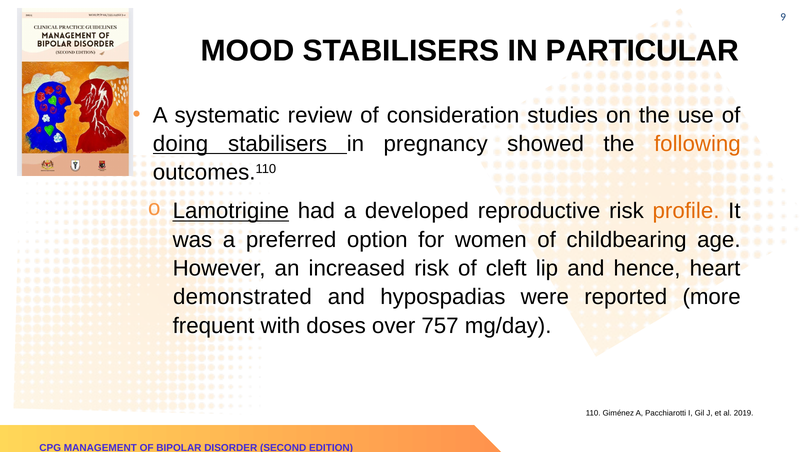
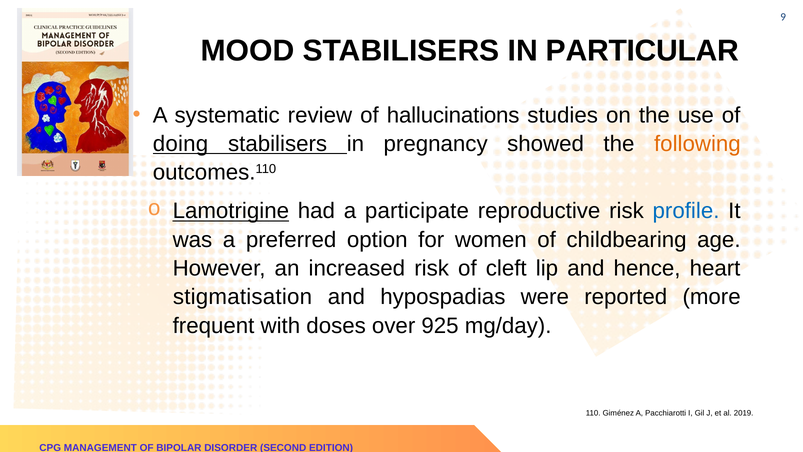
consideration: consideration -> hallucinations (453, 115)
developed: developed -> participate (417, 211)
profile colour: orange -> blue (686, 211)
demonstrated: demonstrated -> stigmatisation (242, 297)
757: 757 -> 925 (440, 325)
